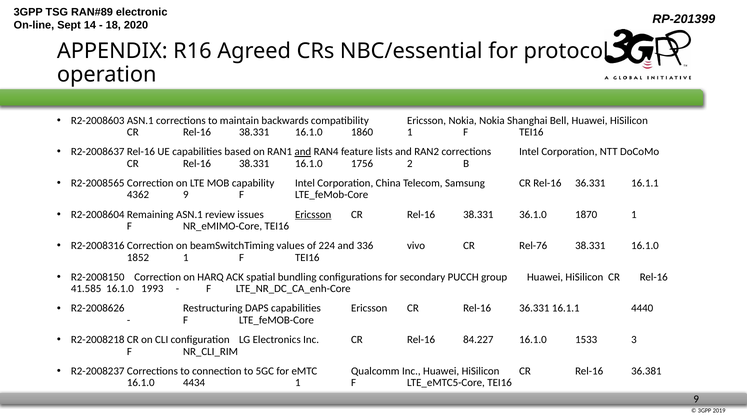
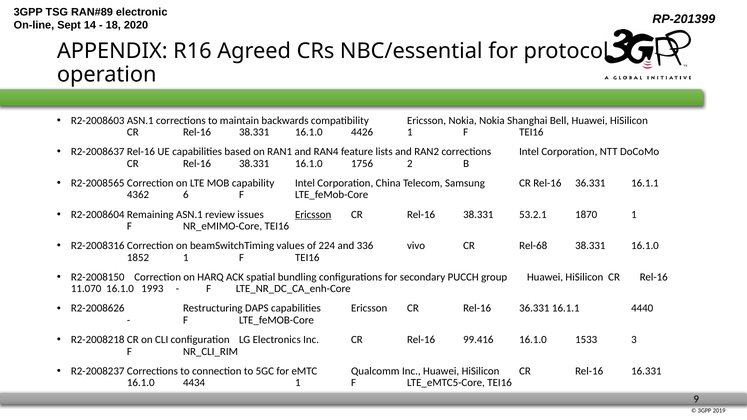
1860: 1860 -> 4426 (362, 132)
and underline: present -> none (303, 152)
4362 9: 9 -> 6 (186, 195)
36.1.0: 36.1.0 -> 53.2.1 (533, 215)
Rel-76: Rel-76 -> Rel-68 (533, 246)
41.585: 41.585 -> 11.070 (86, 289)
84.227: 84.227 -> 99.416 (478, 340)
36.381: 36.381 -> 16.331 (646, 371)
